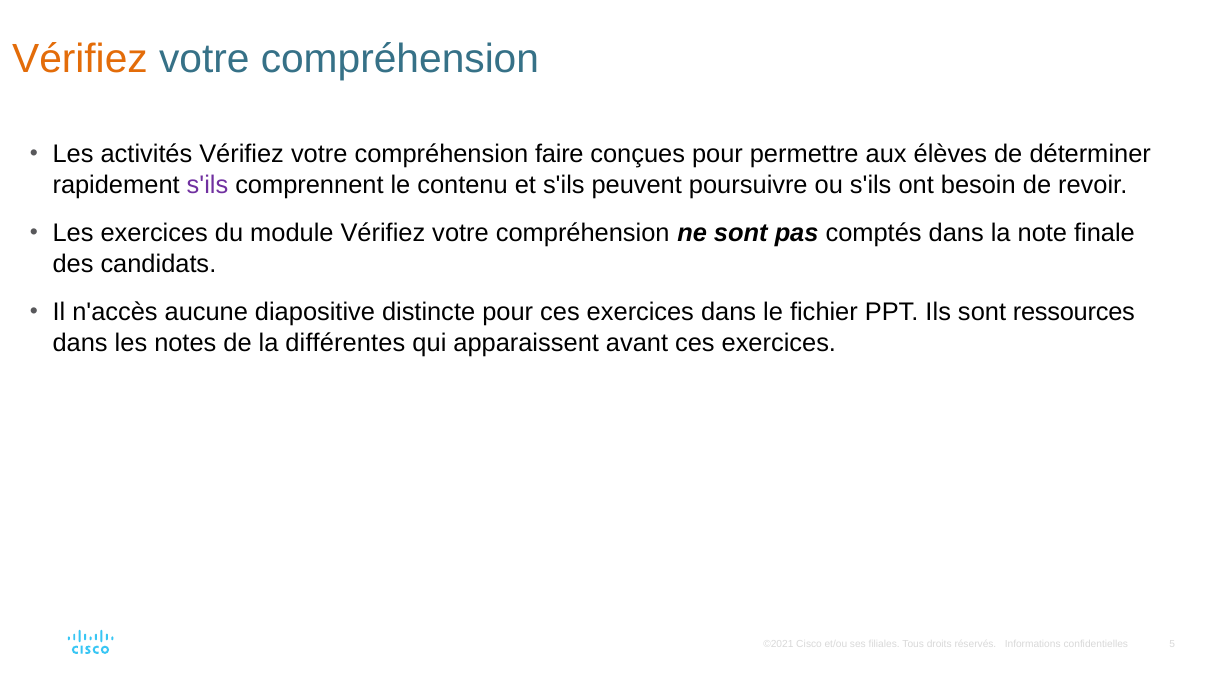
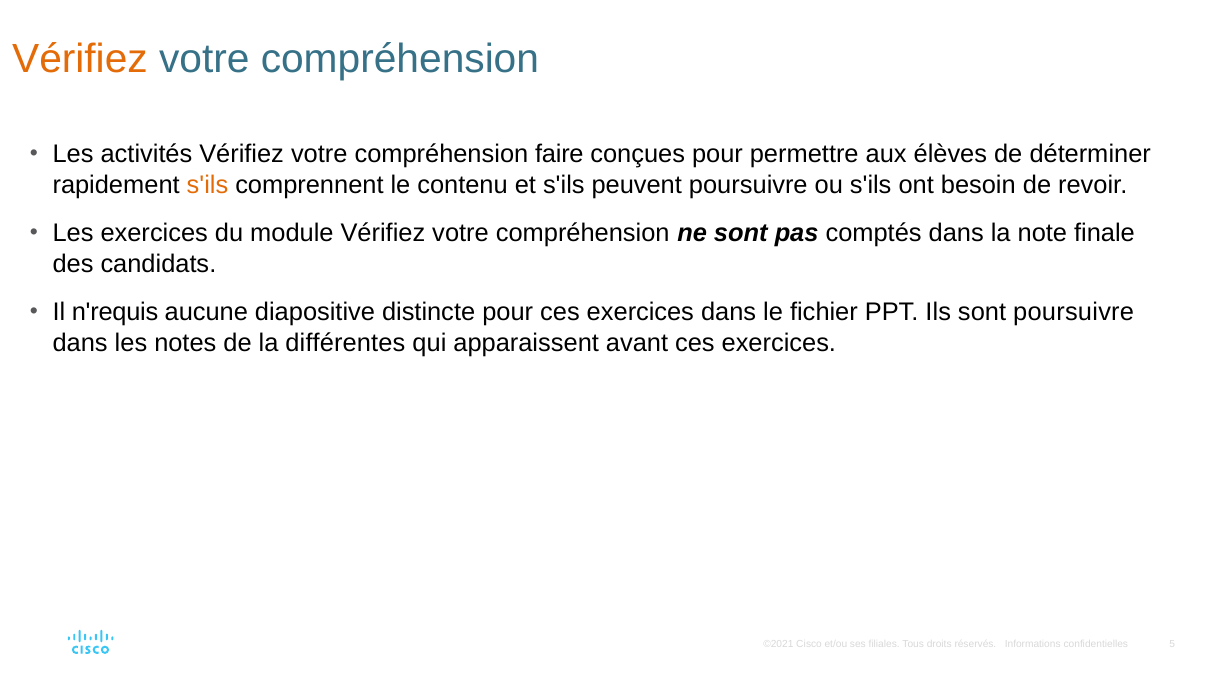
s'ils colour: purple -> orange (208, 185)
n'accès: n'accès -> n'requis (115, 312)
sont ressources: ressources -> poursuivre (1074, 312)
